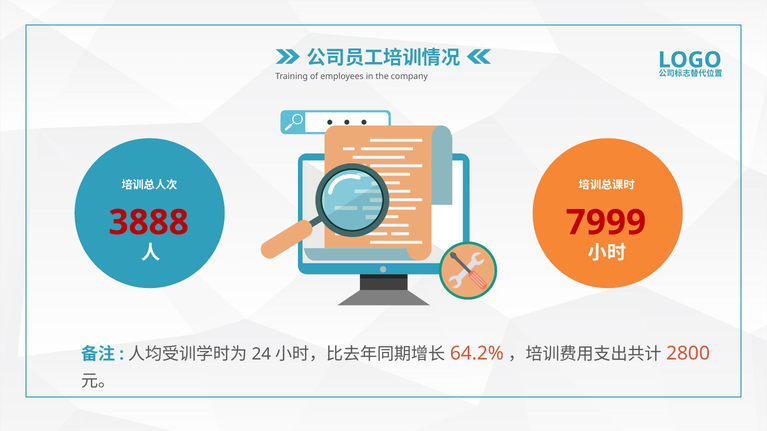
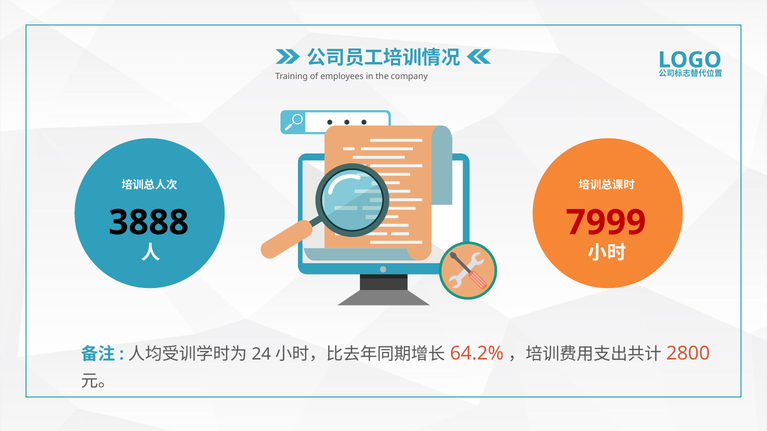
3888 colour: red -> black (149, 223)
